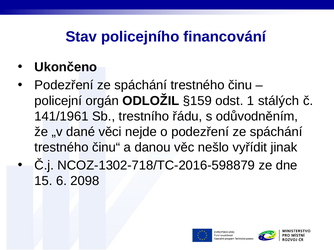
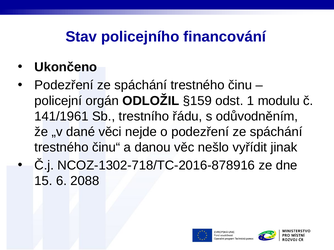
stálých: stálých -> modulu (279, 101)
NCOZ-1302-718/TC-2016-598879: NCOZ-1302-718/TC-2016-598879 -> NCOZ-1302-718/TC-2016-878916 (156, 166)
2098: 2098 -> 2088 (85, 181)
